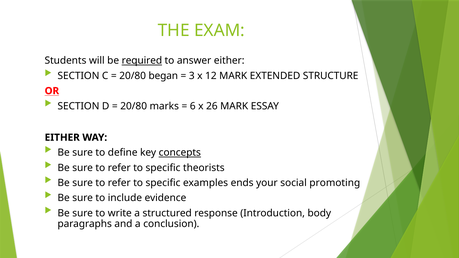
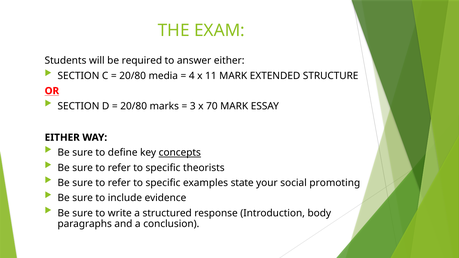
required underline: present -> none (142, 61)
began: began -> media (163, 76)
3: 3 -> 4 (192, 76)
12: 12 -> 11 (211, 76)
6: 6 -> 3 (193, 106)
26: 26 -> 70 (212, 106)
ends: ends -> state (242, 183)
